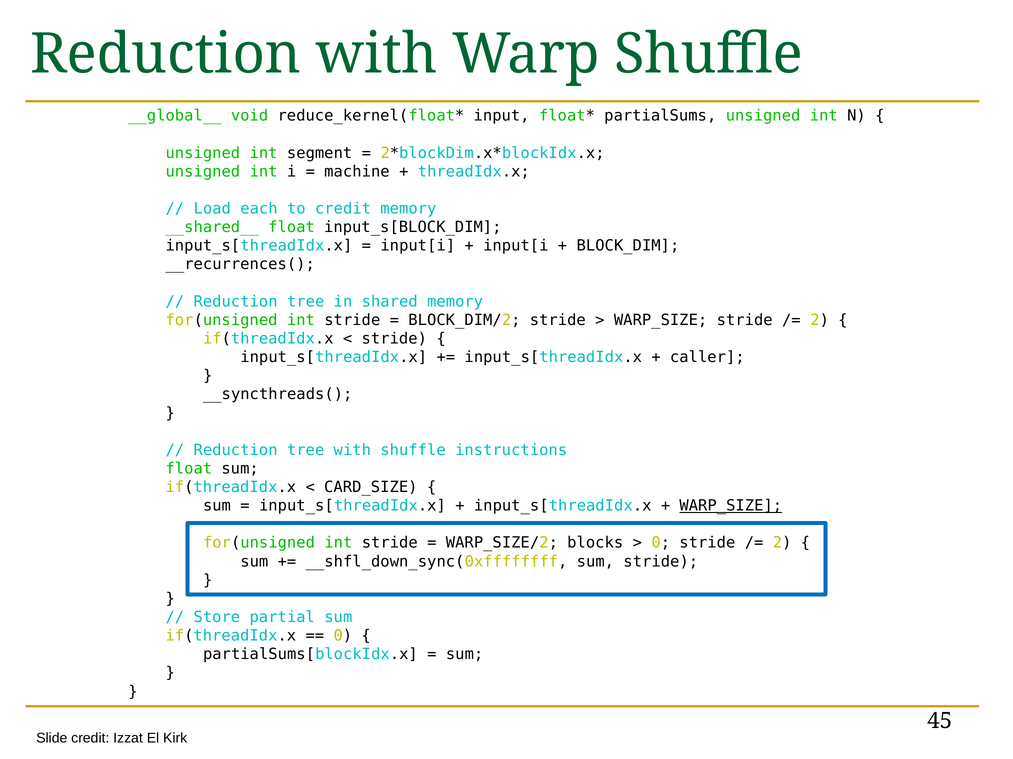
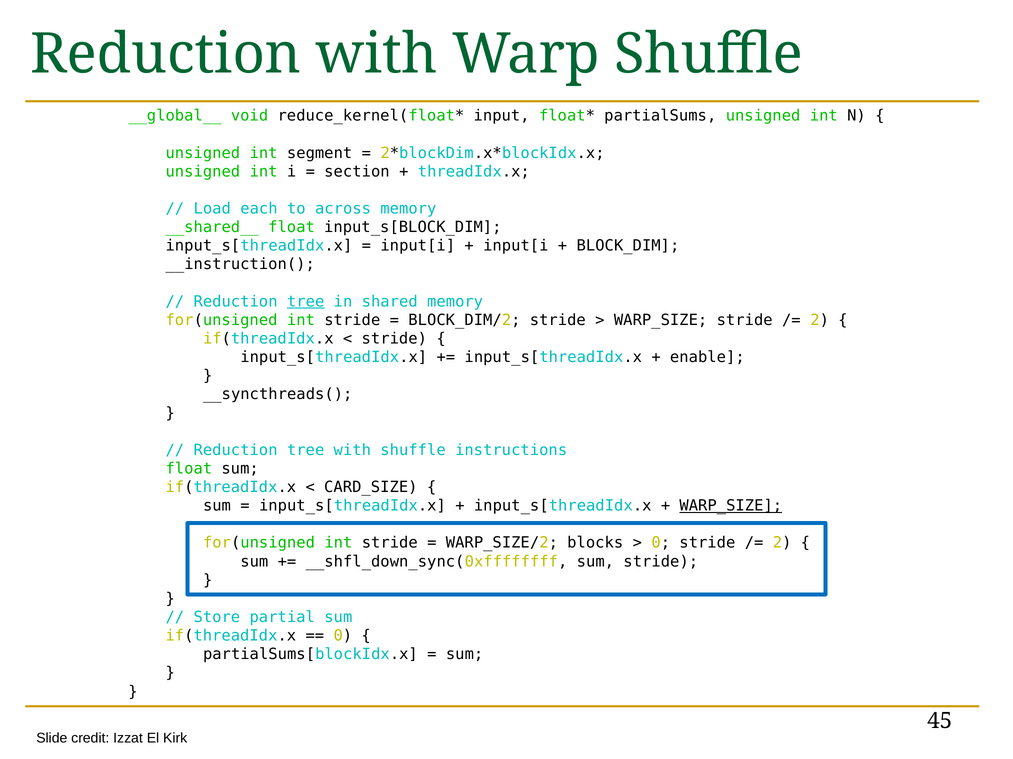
machine: machine -> section (357, 172)
to credit: credit -> across (343, 209)
__recurrences(: __recurrences( -> __instruction( (240, 265)
tree underline: none -> present (306, 302)
caller: caller -> enable (707, 358)
